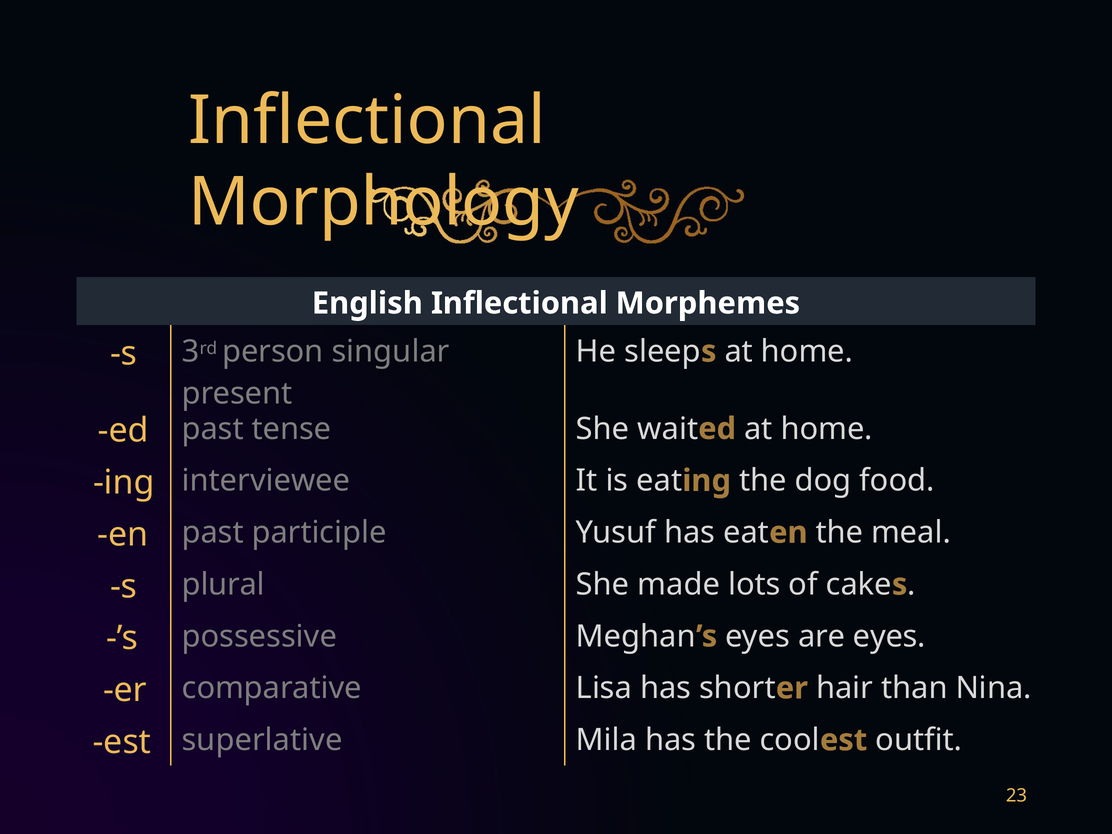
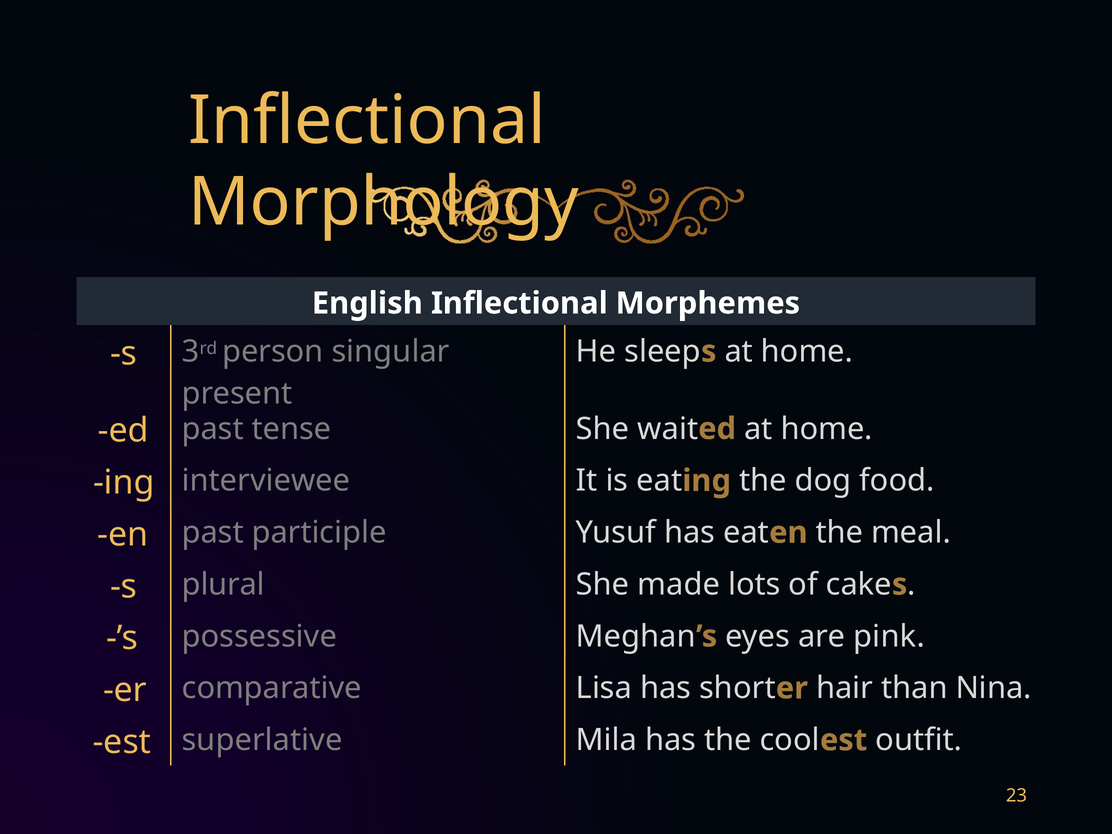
are eyes: eyes -> pink (889, 636)
